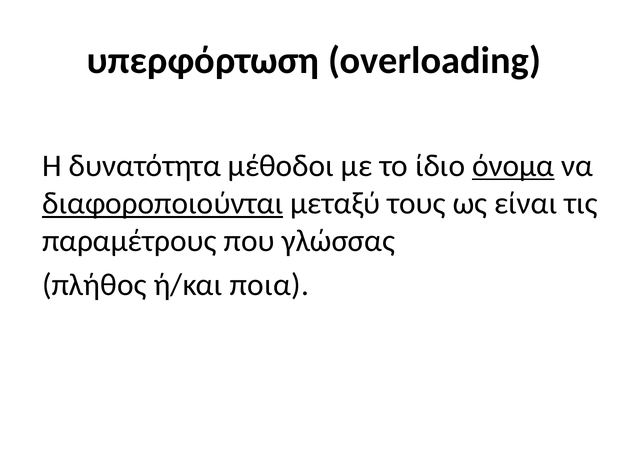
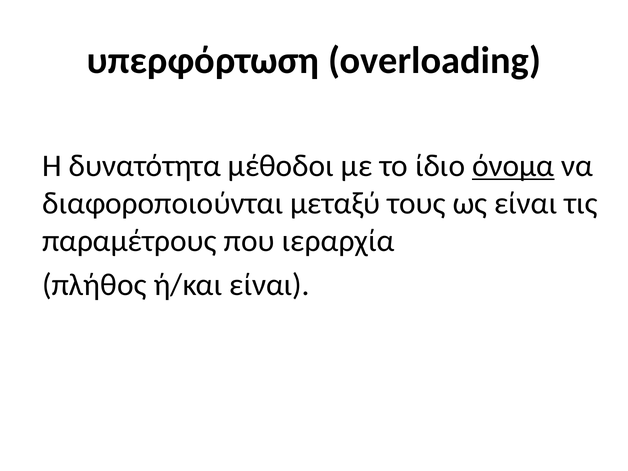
διαφοροποιούνται underline: present -> none (163, 203)
γλώσσας: γλώσσας -> ιεραρχία (338, 241)
ή/και ποια: ποια -> είναι (270, 285)
